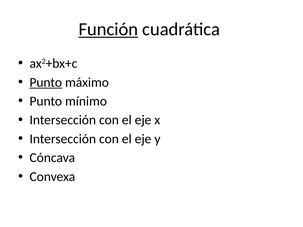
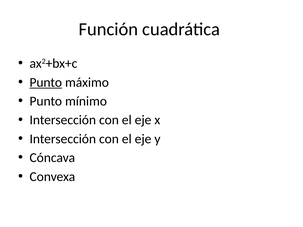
Función underline: present -> none (108, 29)
